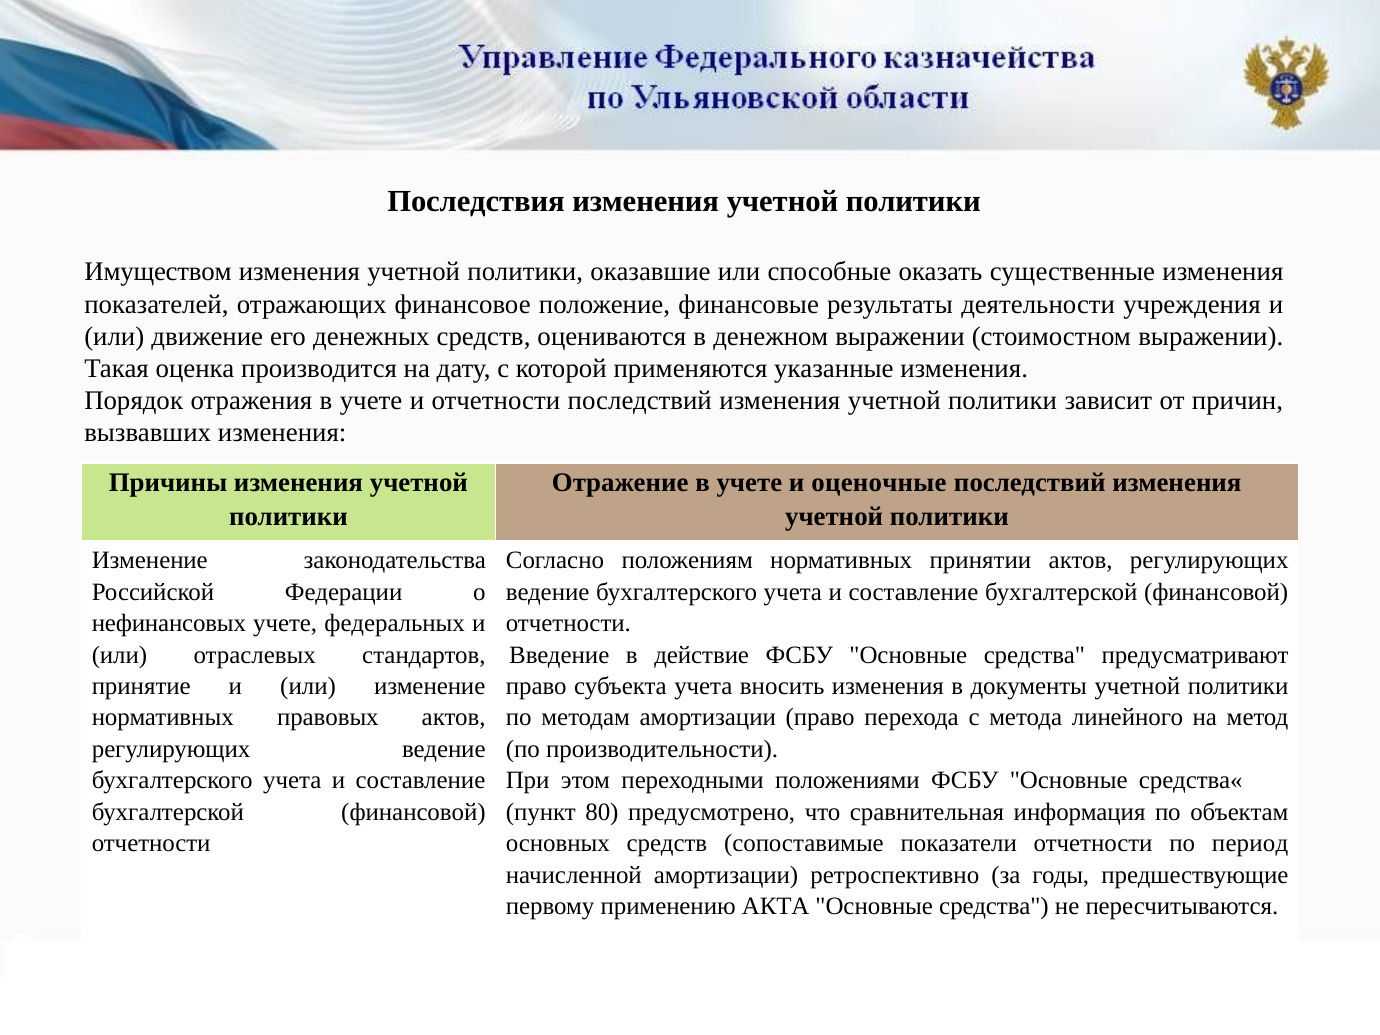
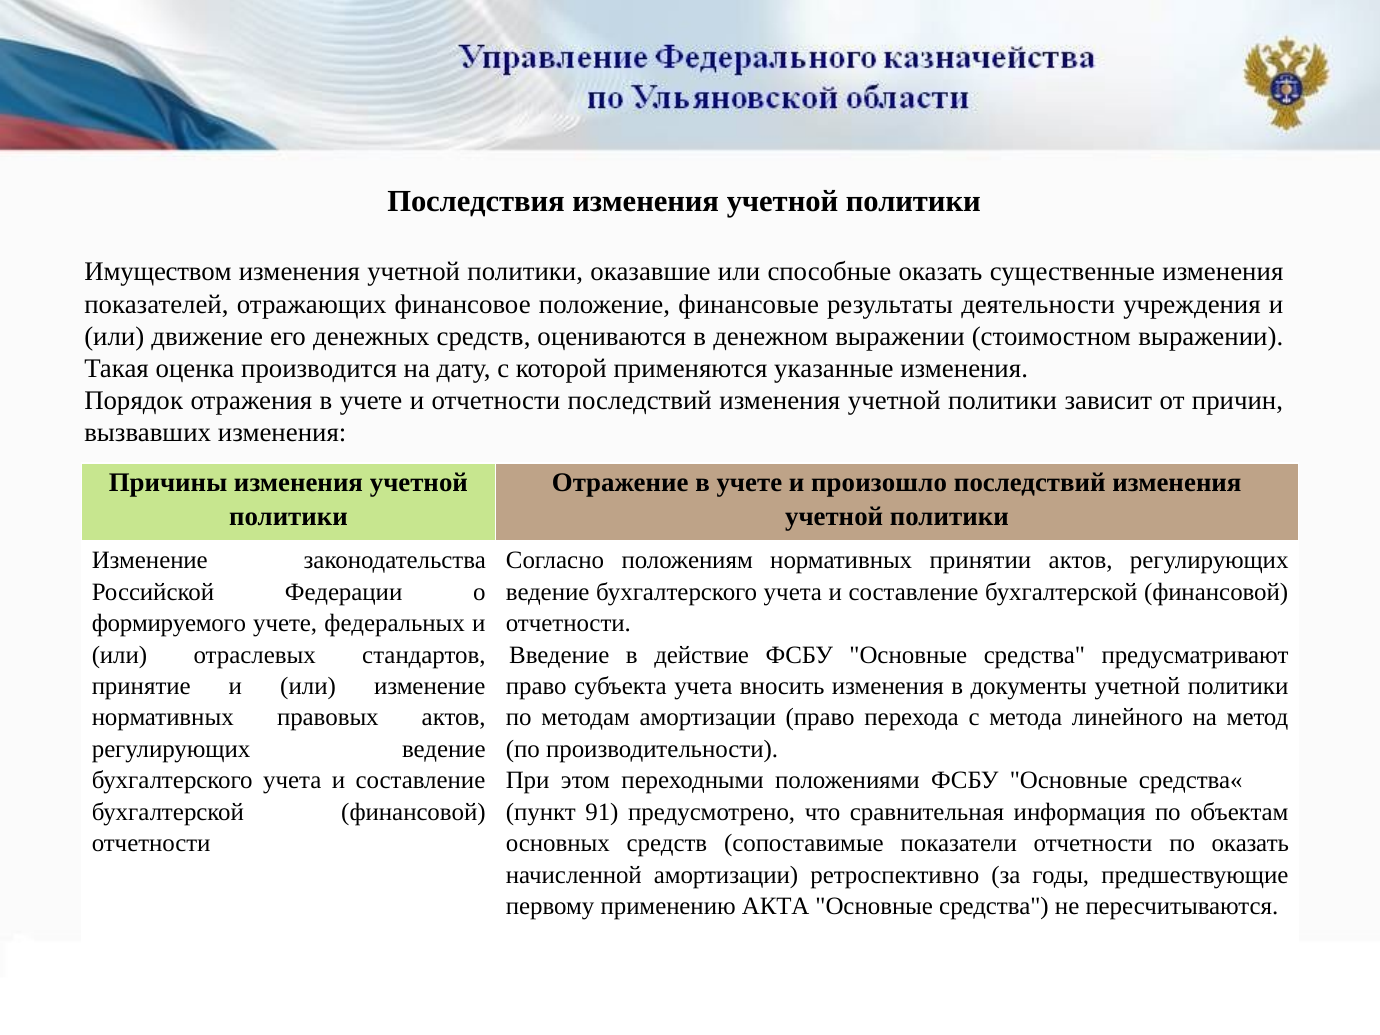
оценочные: оценочные -> произошло (879, 483)
нефинансовых: нефинансовых -> формируемого (169, 623)
80: 80 -> 91 (602, 812)
по период: период -> оказать (1250, 844)
